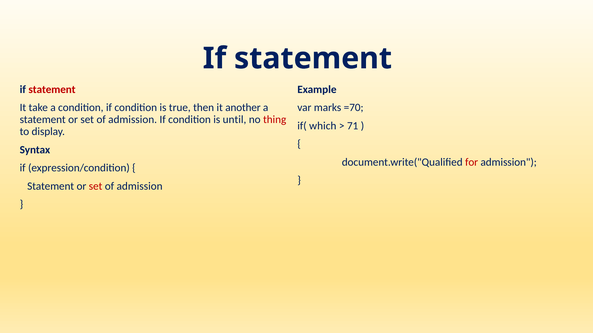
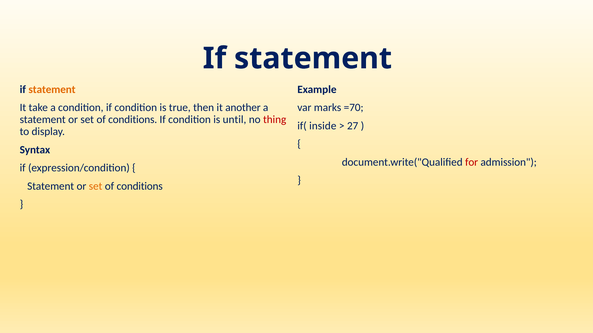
statement colour: red -> orange (52, 90)
admission: admission -> conditions (133, 120)
which: which -> inside (323, 126)
71: 71 -> 27 (353, 126)
set colour: red -> orange (96, 186)
admission: admission -> conditions (140, 186)
